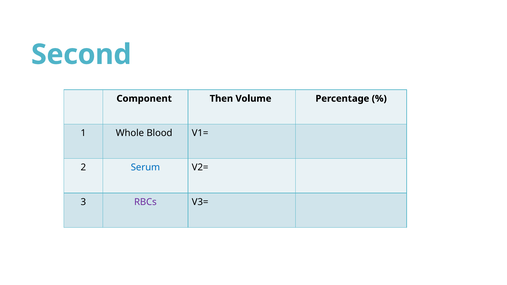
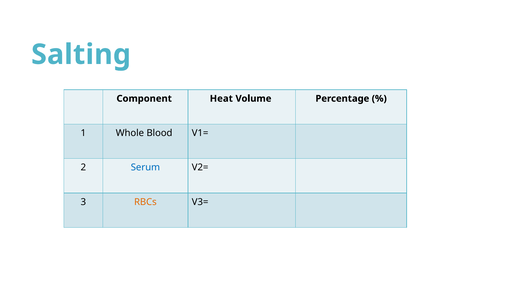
Second: Second -> Salting (81, 55)
Then: Then -> Heat (221, 99)
RBCs colour: purple -> orange (145, 202)
